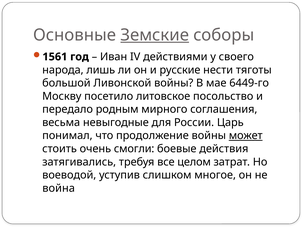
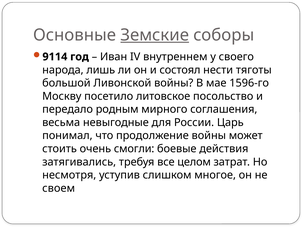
1561: 1561 -> 9114 (55, 57)
действиями: действиями -> внутреннем (175, 57)
русские: русские -> состоял (180, 70)
6449-го: 6449-го -> 1596-го (249, 83)
может underline: present -> none (246, 135)
воеводой: воеводой -> несмотря (69, 175)
война: война -> своем (59, 188)
